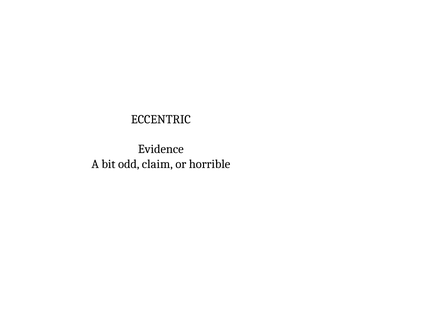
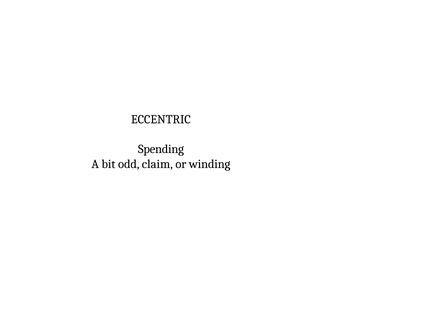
Evidence: Evidence -> Spending (161, 149)
horrible: horrible -> winding (210, 164)
